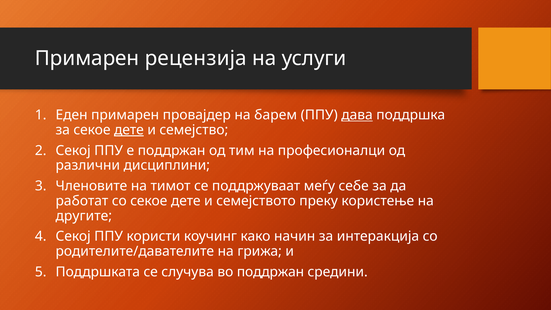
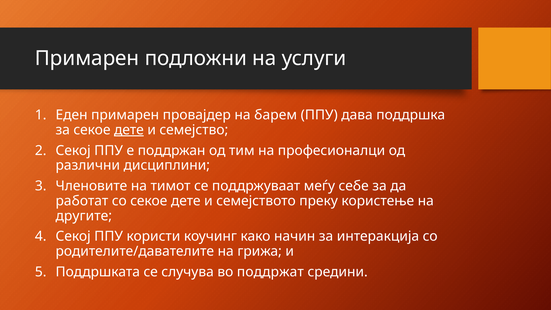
рецензија: рецензија -> подложни (196, 58)
дава underline: present -> none (357, 115)
во поддржан: поддржан -> поддржат (270, 272)
